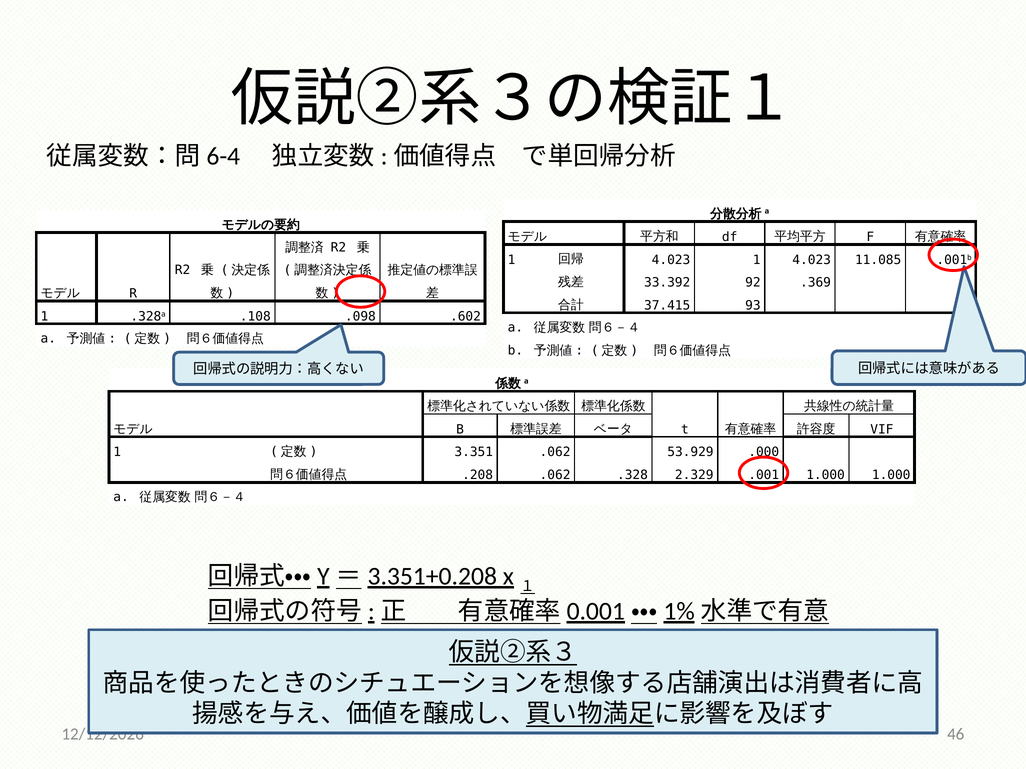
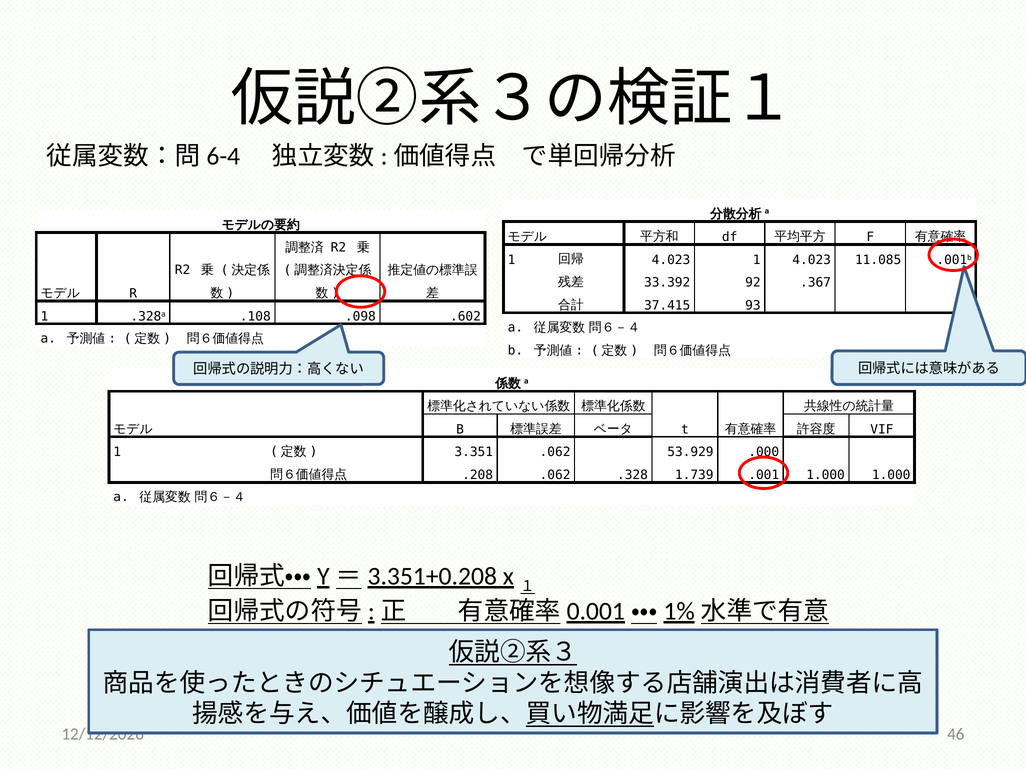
.369: .369 -> .367 (816, 283)
2.329: 2.329 -> 1.739 (694, 475)
